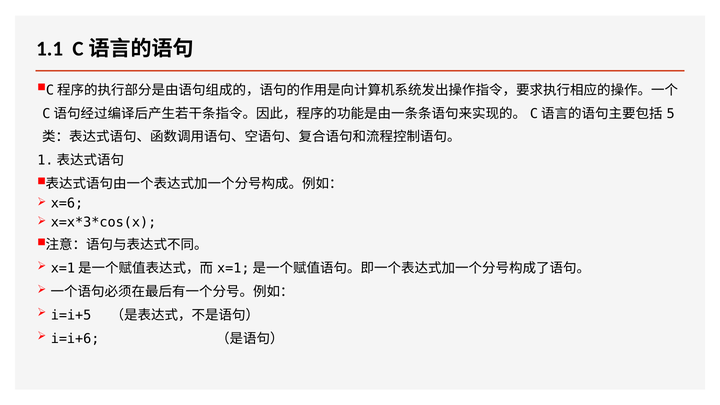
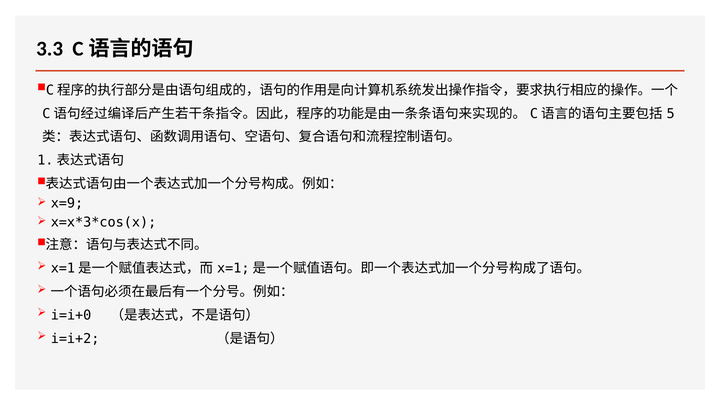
1.1: 1.1 -> 3.3 (50, 49)
x=6: x=6 -> x=9 (67, 203)
i=i+5: i=i+5 -> i=i+0 (71, 315)
i=i+6: i=i+6 -> i=i+2 (75, 339)
